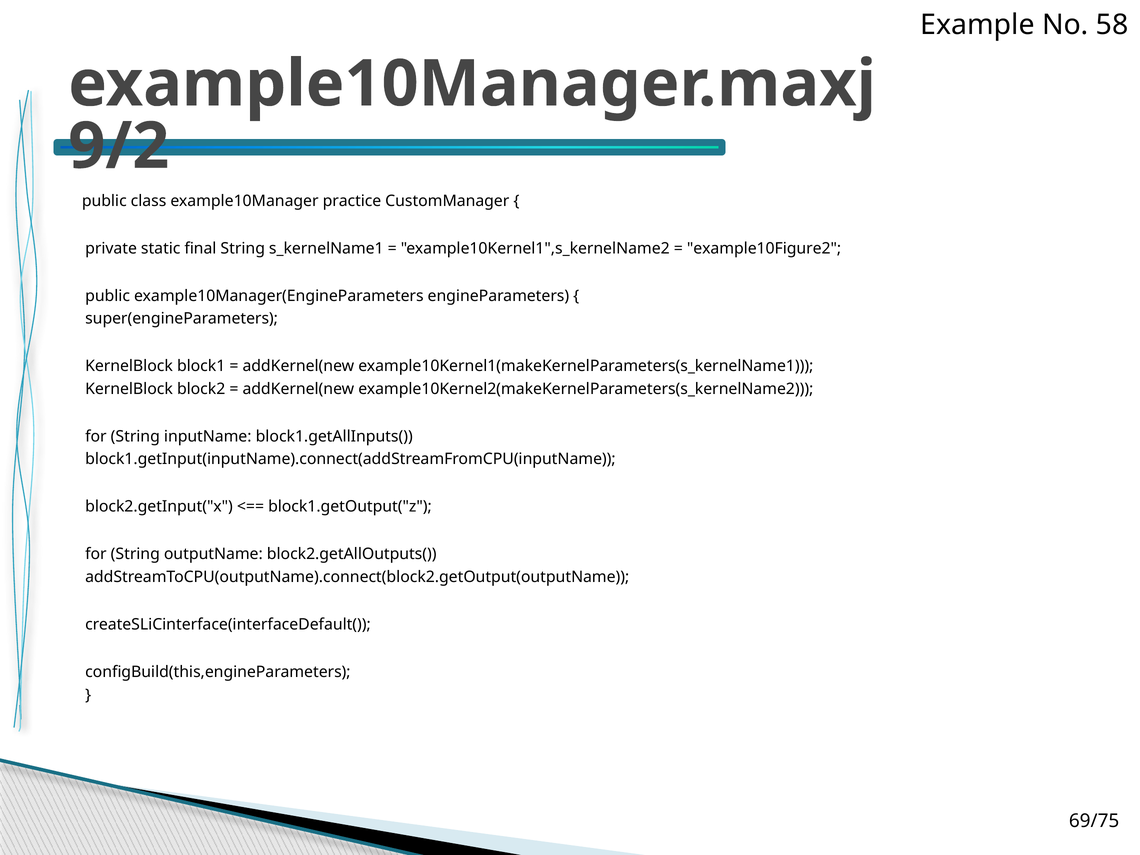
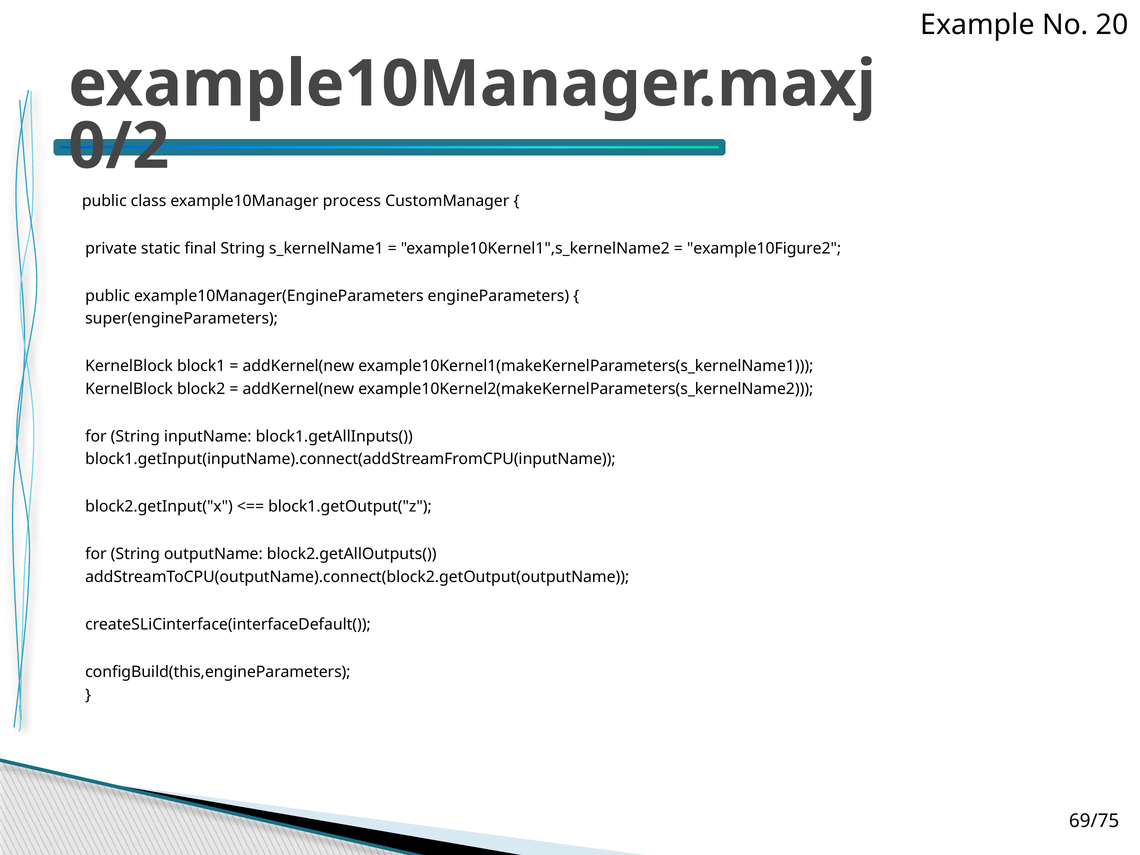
58: 58 -> 20 (1112, 25)
9/2: 9/2 -> 0/2 (119, 146)
practice: practice -> process (352, 201)
